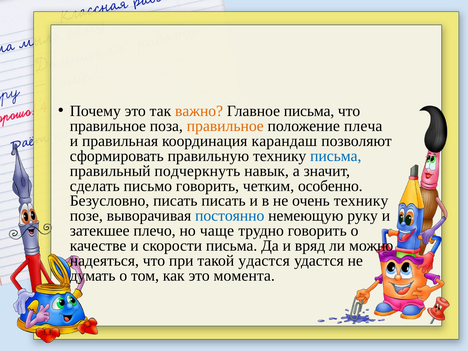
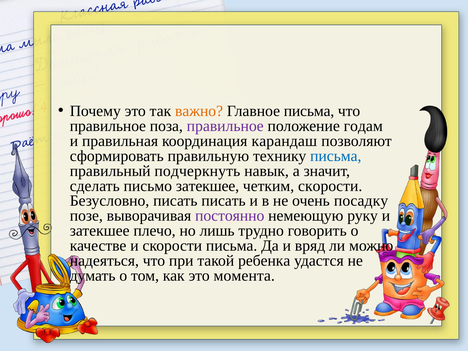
правильное colour: orange -> purple (225, 126)
плеча: плеча -> годам (363, 126)
письмо говорить: говорить -> затекшее (207, 186)
четким особенно: особенно -> скорости (330, 186)
очень технику: технику -> посадку (361, 201)
постоянно colour: blue -> purple (230, 216)
чаще: чаще -> лишь (217, 231)
такой удастся: удастся -> ребенка (264, 261)
